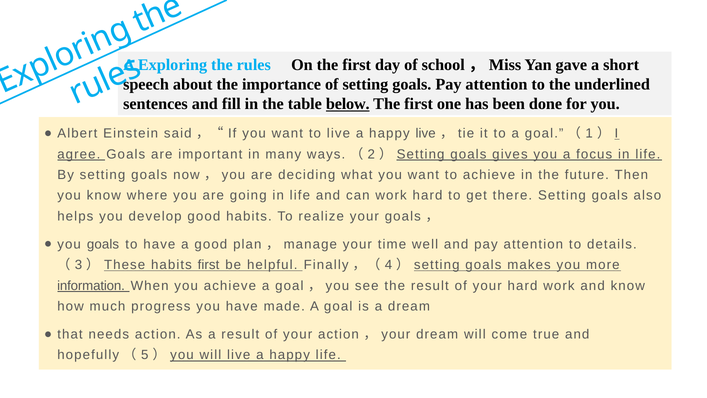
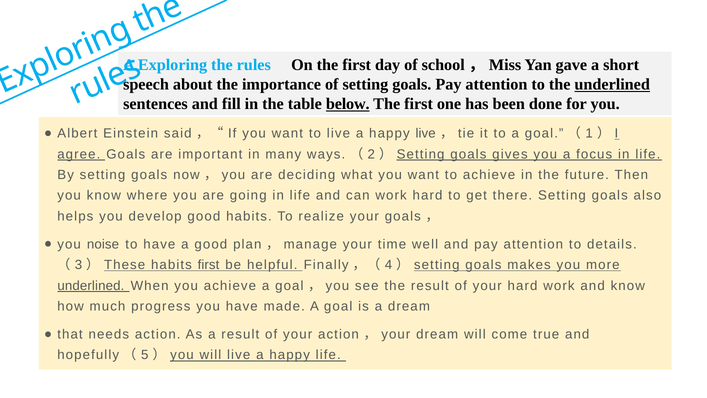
underlined underline: none -> present (612, 85)
you goals: goals -> noise (103, 244)
information: information -> underlined (91, 285)
